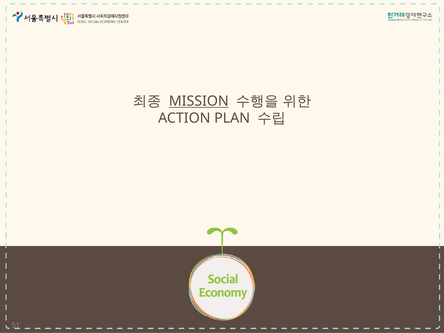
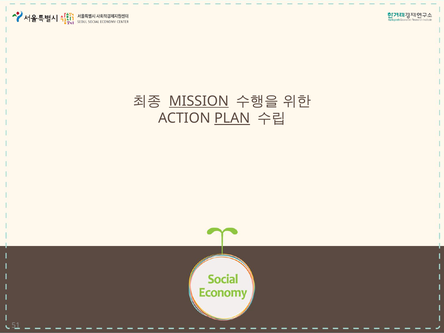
PLAN underline: none -> present (232, 118)
